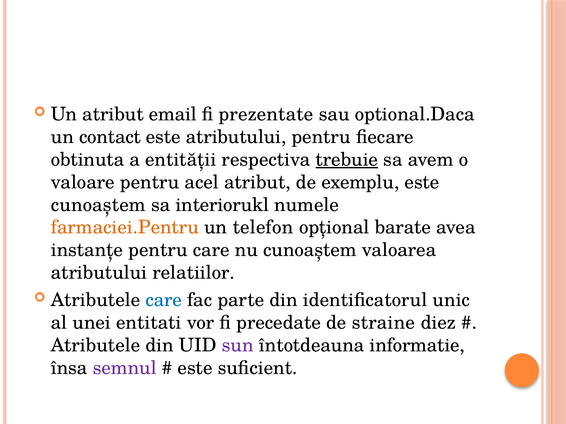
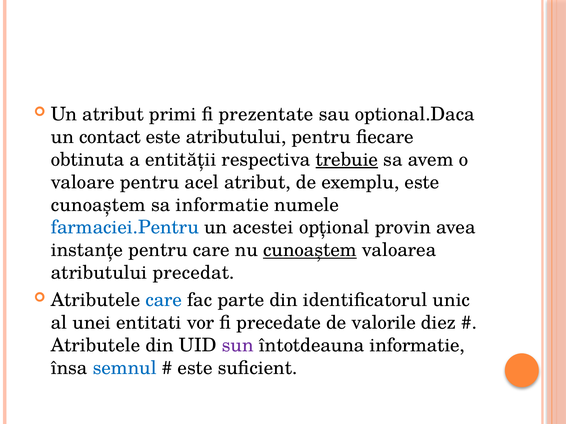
email: email -> primi (173, 114)
sa interiorukl: interiorukl -> informatie (222, 205)
farmaciei.Pentru colour: orange -> blue (125, 228)
telefon: telefon -> acestei (263, 228)
barate: barate -> provin (403, 228)
cunoaștem underline: none -> present (310, 250)
relatiilor: relatiilor -> precedat (194, 273)
straine: straine -> valorile (384, 323)
semnul colour: purple -> blue (125, 368)
